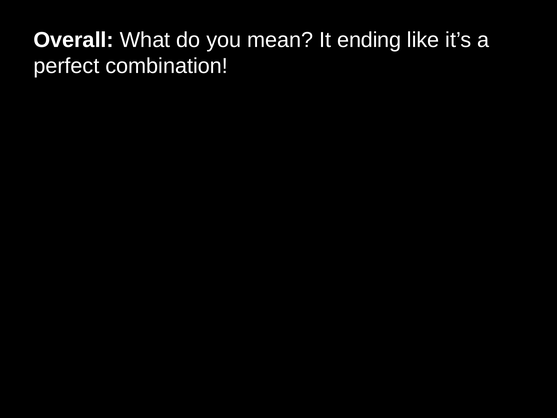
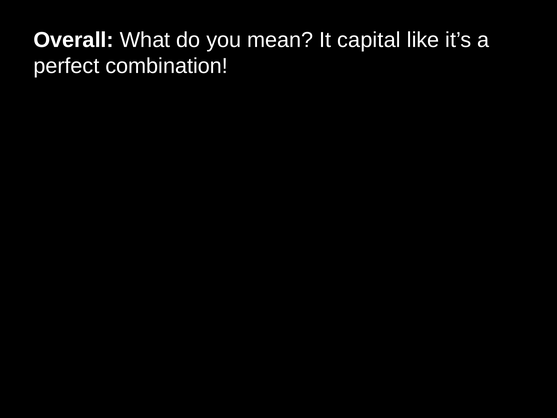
ending: ending -> capital (369, 40)
